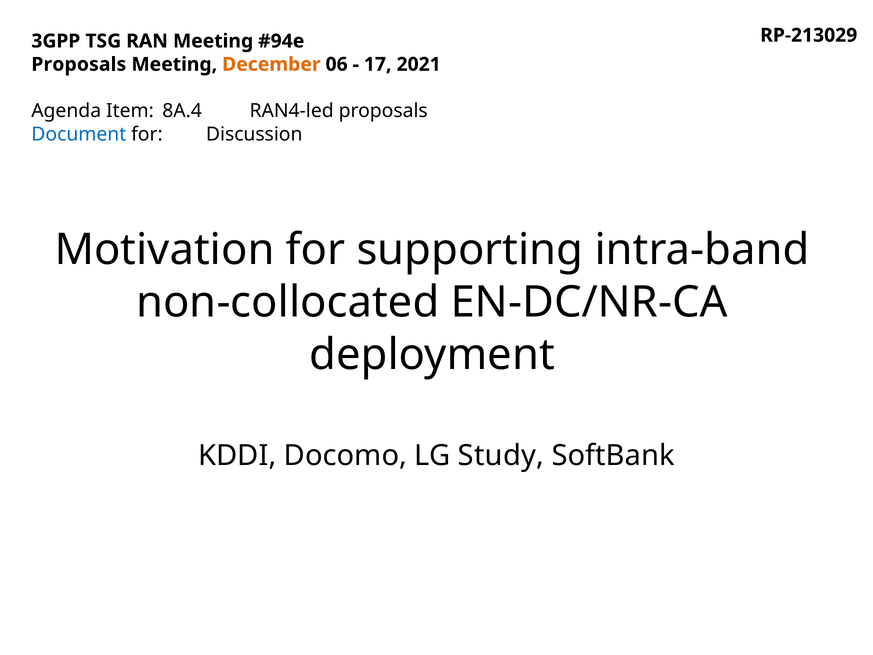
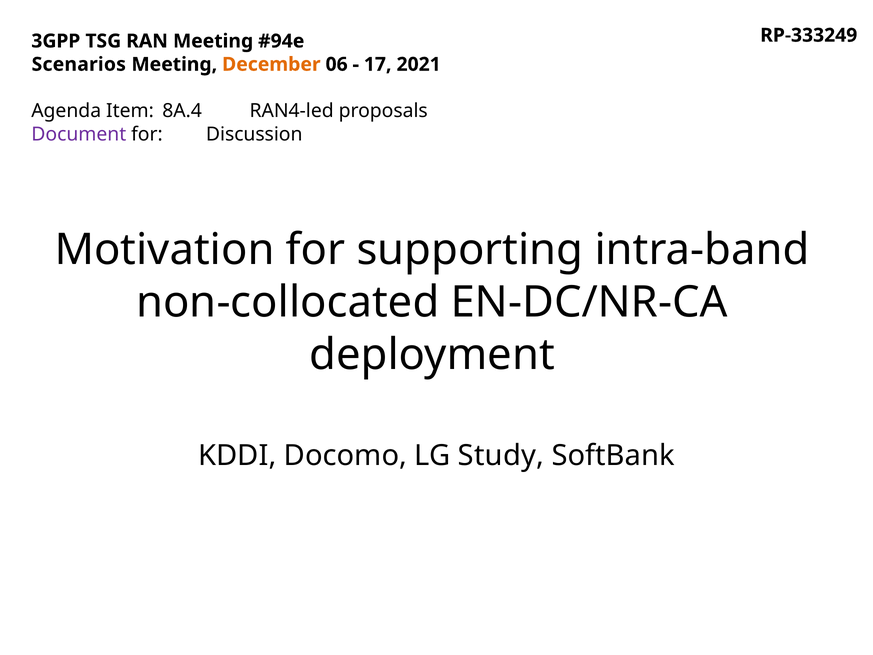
RP-213029: RP-213029 -> RP-333249 (809, 35)
Proposals: Proposals -> Scenarios (79, 64)
Document colour: blue -> purple (79, 134)
